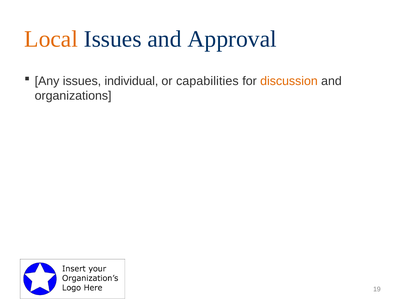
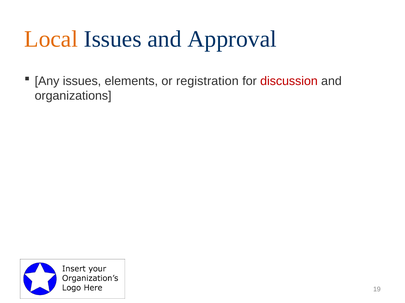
individual: individual -> elements (131, 81)
capabilities: capabilities -> registration (207, 81)
discussion colour: orange -> red (289, 81)
